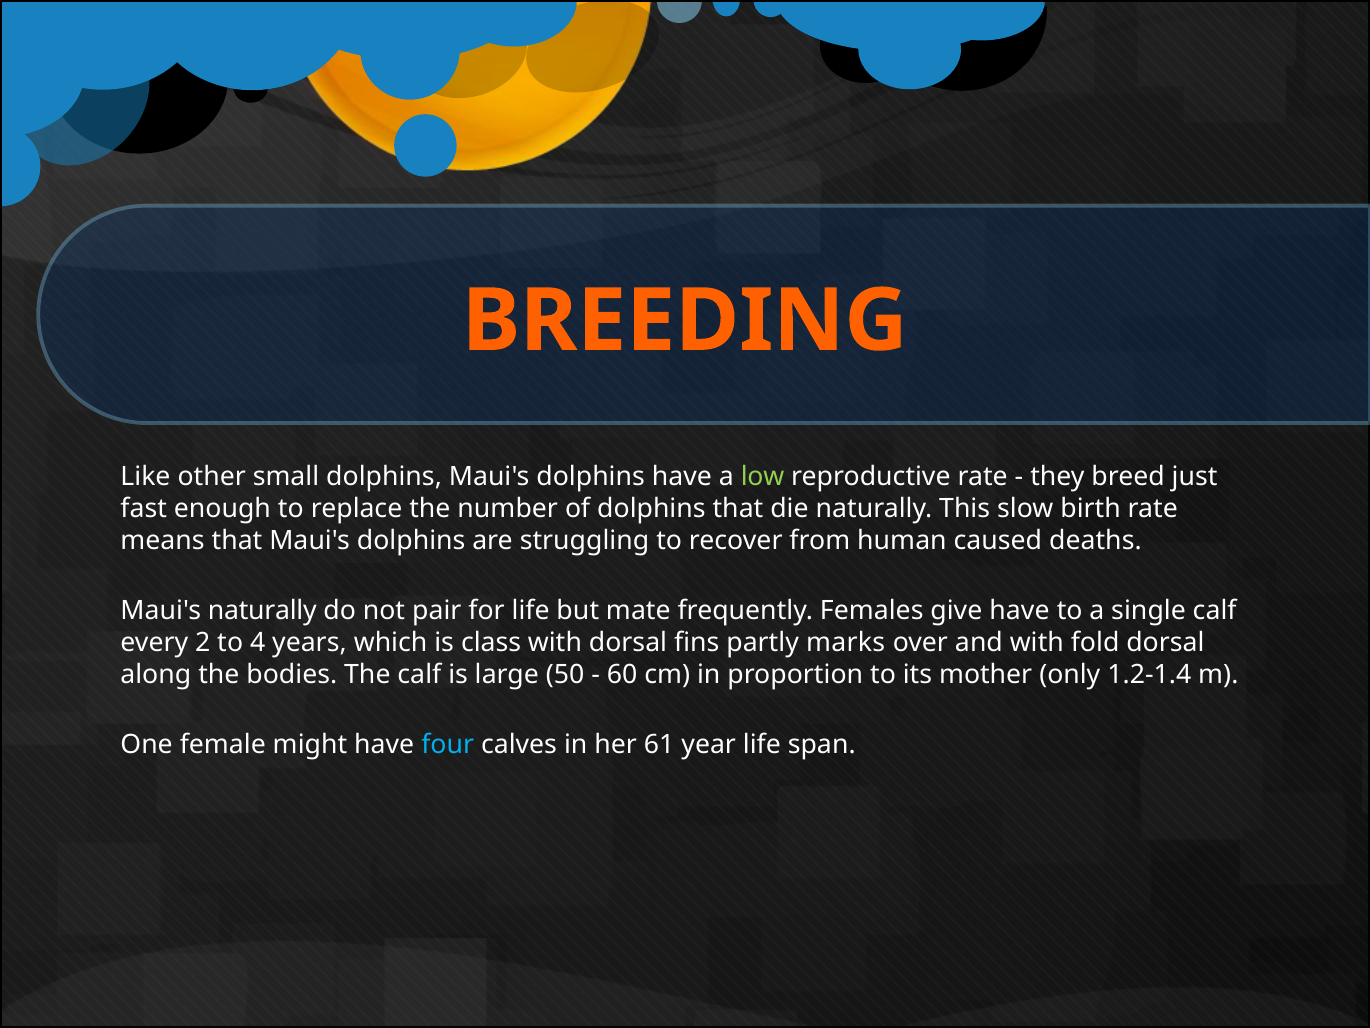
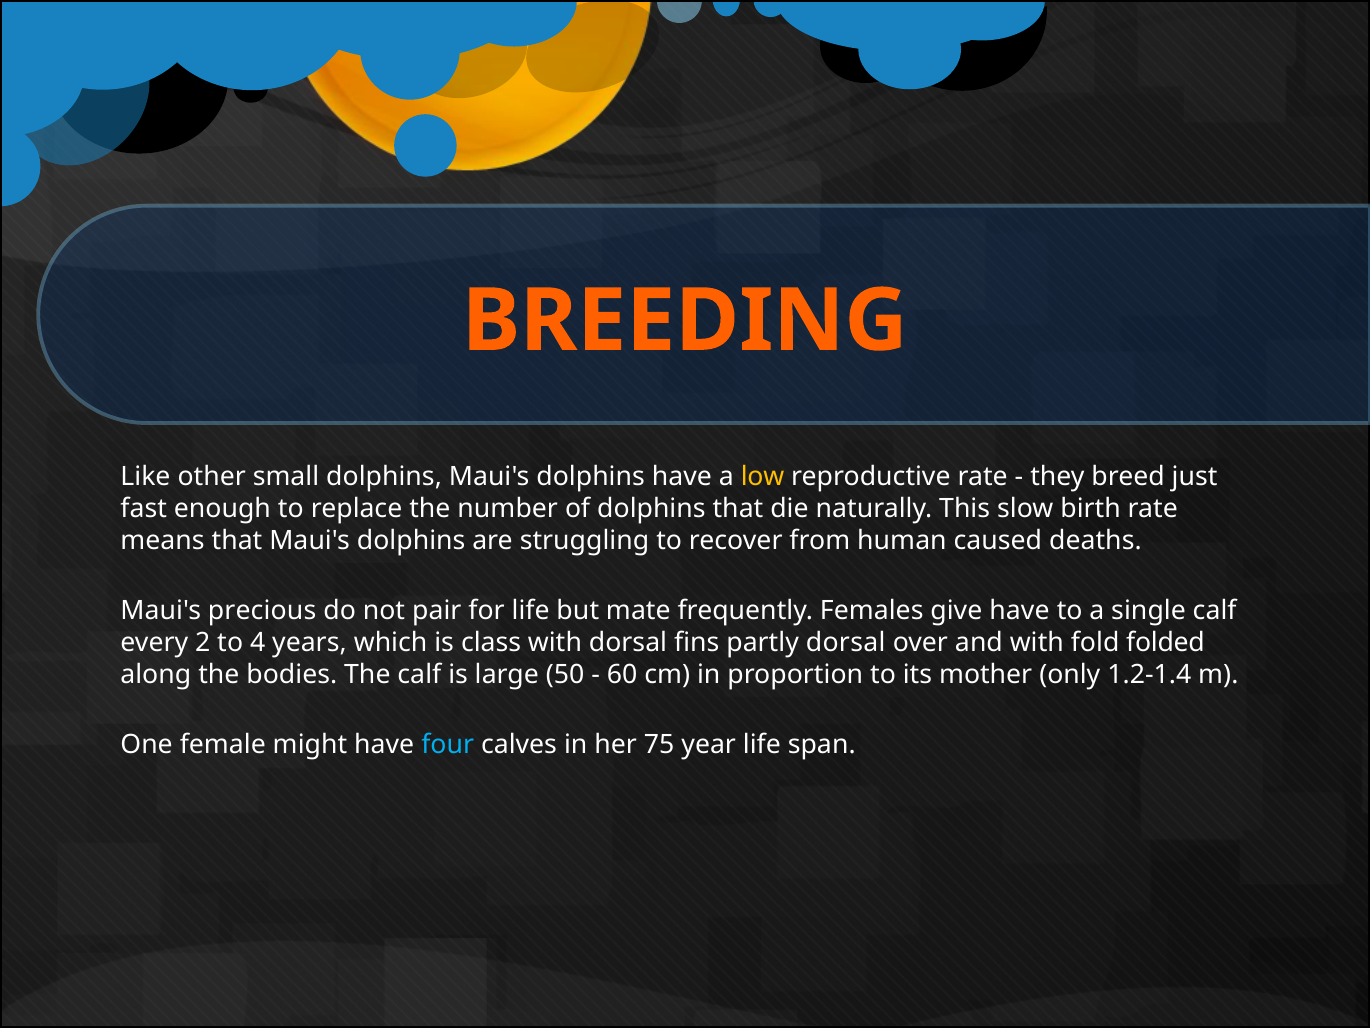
low colour: light green -> yellow (763, 476)
Maui's naturally: naturally -> precious (262, 610)
partly marks: marks -> dorsal (846, 642)
fold dorsal: dorsal -> folded (1165, 642)
61: 61 -> 75 (659, 744)
